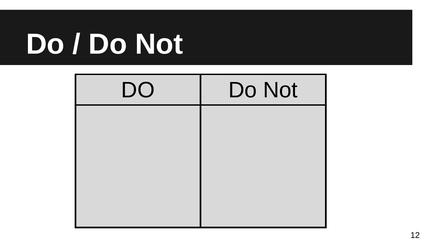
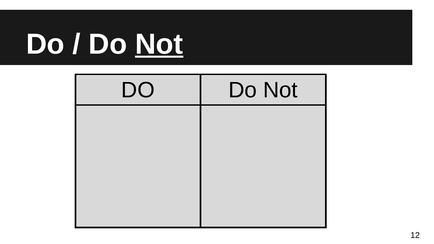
Not underline: none -> present (159, 44)
